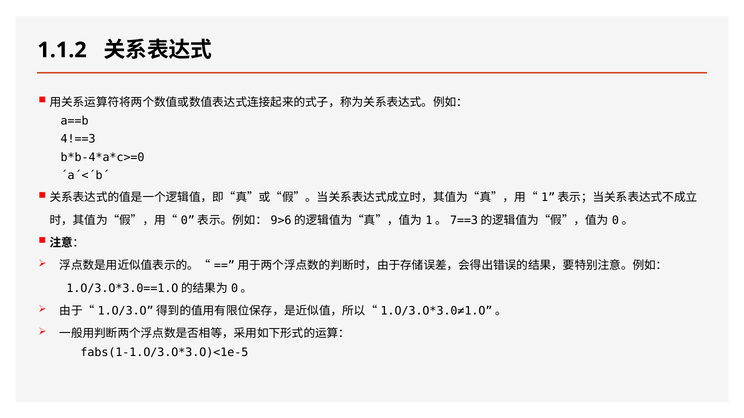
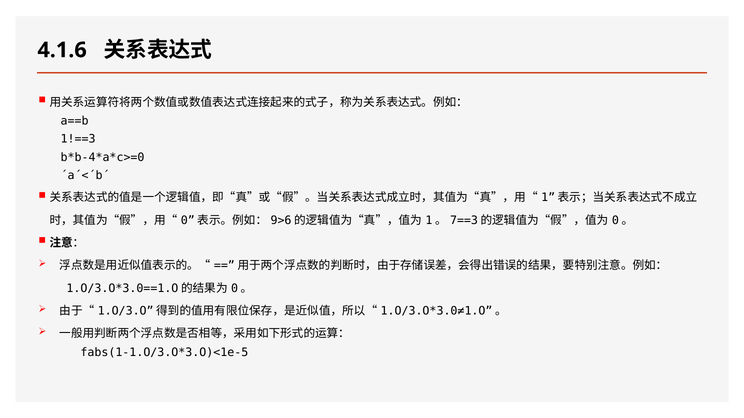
1.1.2: 1.1.2 -> 4.1.6 (62, 50)
4!==3: 4!==3 -> 1!==3 (78, 139)
